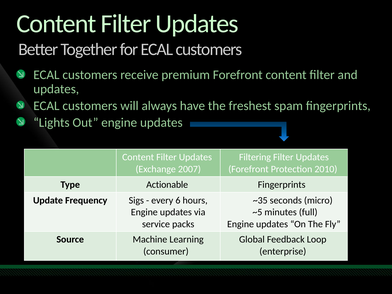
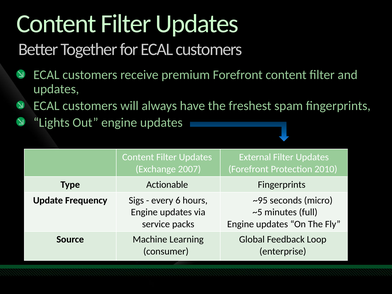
Filtering: Filtering -> External (255, 157)
~35: ~35 -> ~95 (260, 200)
